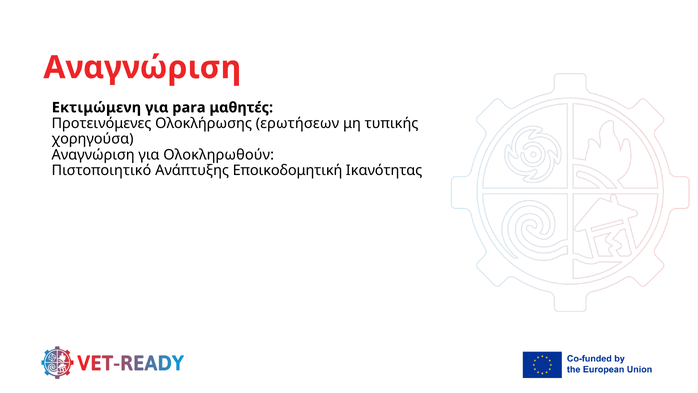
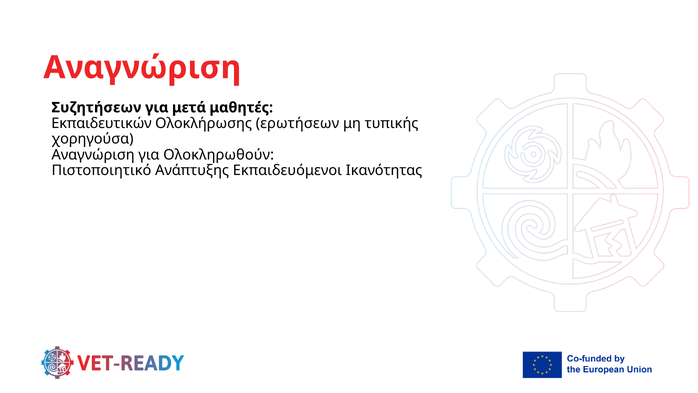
Εκτιμώμενη: Εκτιμώμενη -> Συζητήσεων (96, 107)
para: para -> μετά (189, 107)
Προτεινόμενες: Προτεινόμενες -> Εκπαιδευτικών (102, 123)
Εποικοδομητική: Εποικοδομητική -> Εκπαιδευόμενοι (287, 170)
